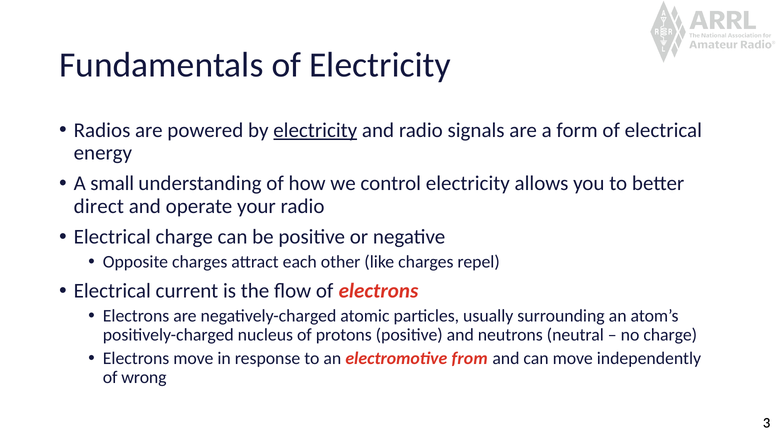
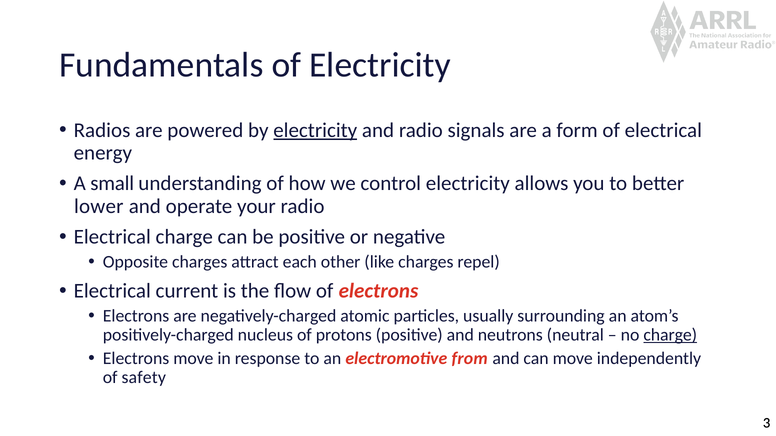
direct: direct -> lower (99, 206)
charge underline: none -> present (670, 335)
wrong: wrong -> safety (144, 378)
